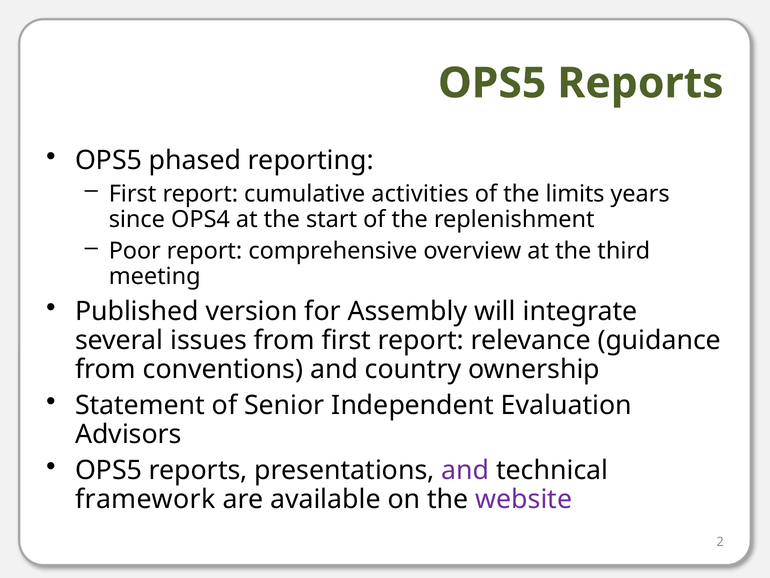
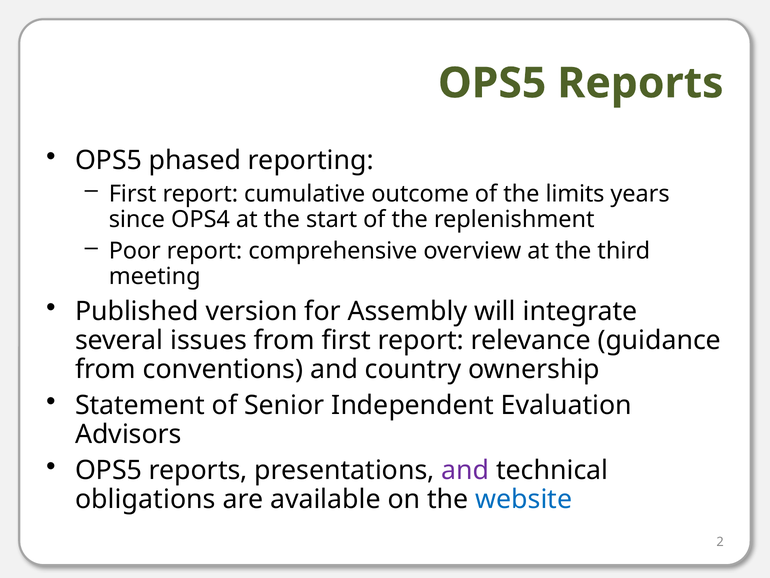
activities: activities -> outcome (420, 194)
framework: framework -> obligations (145, 499)
website colour: purple -> blue (524, 499)
